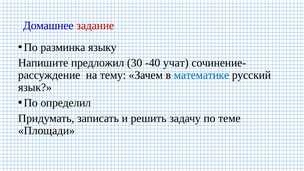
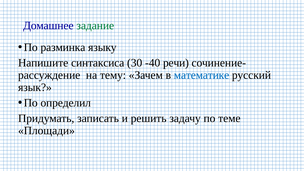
задание colour: red -> green (95, 26)
предложил: предложил -> синтаксиса (98, 63)
учат: учат -> речи (176, 63)
